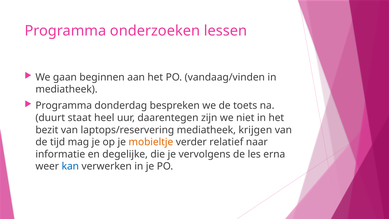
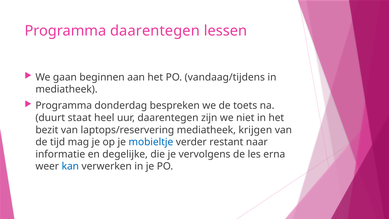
Programma onderzoeken: onderzoeken -> daarentegen (155, 31)
vandaag/vinden: vandaag/vinden -> vandaag/tijdens (225, 77)
mobieltje colour: orange -> blue (151, 142)
relatief: relatief -> restant (226, 142)
